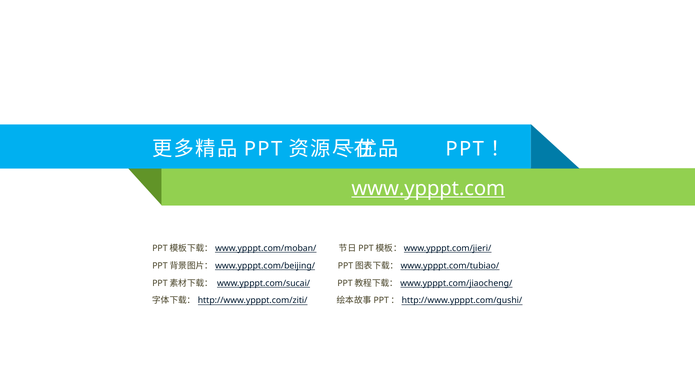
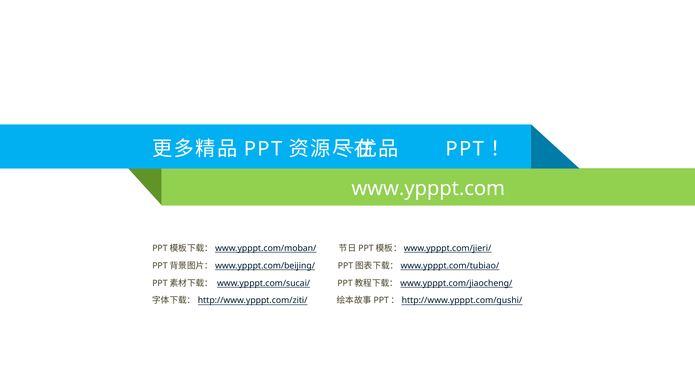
www.ypppt.com underline: present -> none (428, 188)
